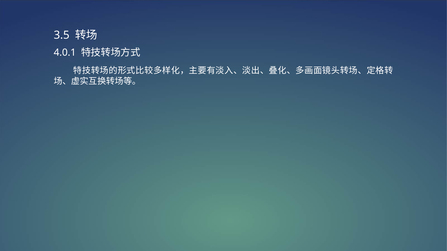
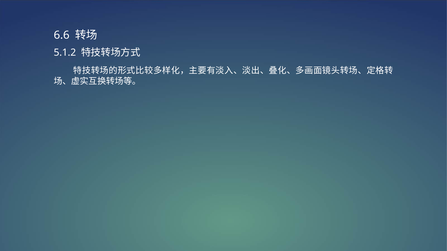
3.5: 3.5 -> 6.6 (62, 35)
4.0.1: 4.0.1 -> 5.1.2 (65, 52)
